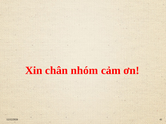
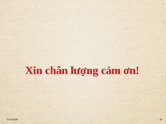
nhóm: nhóm -> lượng (84, 71)
